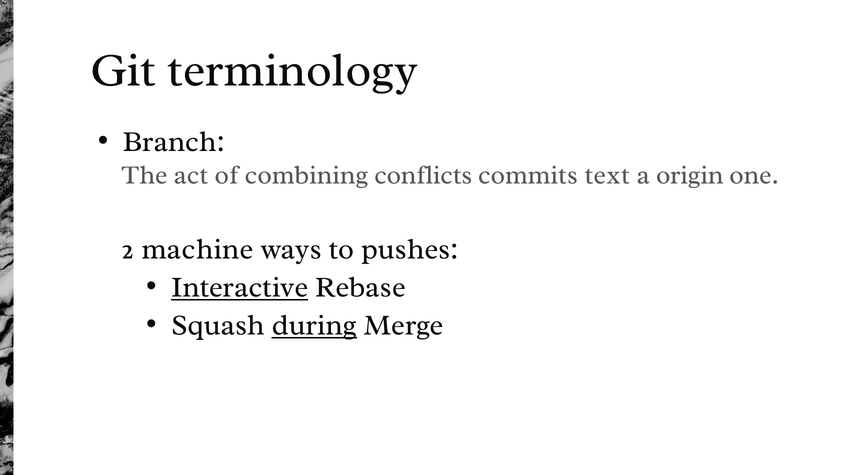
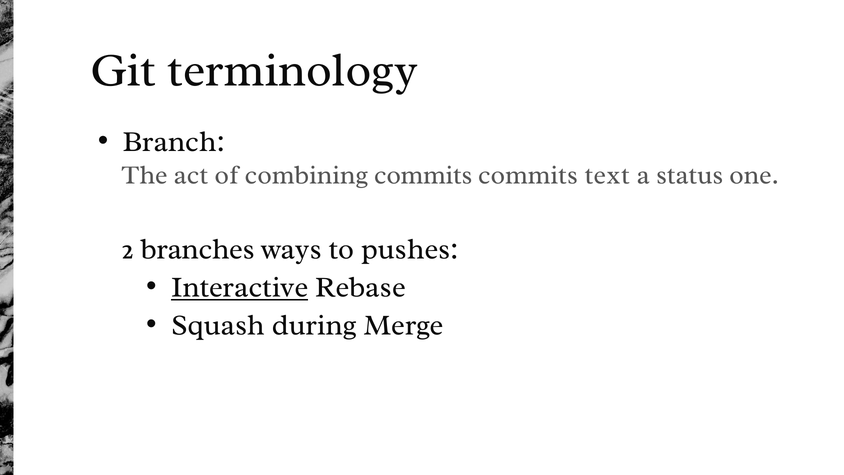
combining conflicts: conflicts -> commits (423, 175)
origin: origin -> status (690, 175)
machine: machine -> branches (198, 249)
during underline: present -> none (314, 325)
